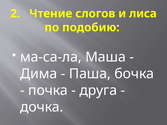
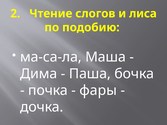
друга: друга -> фары (98, 91)
